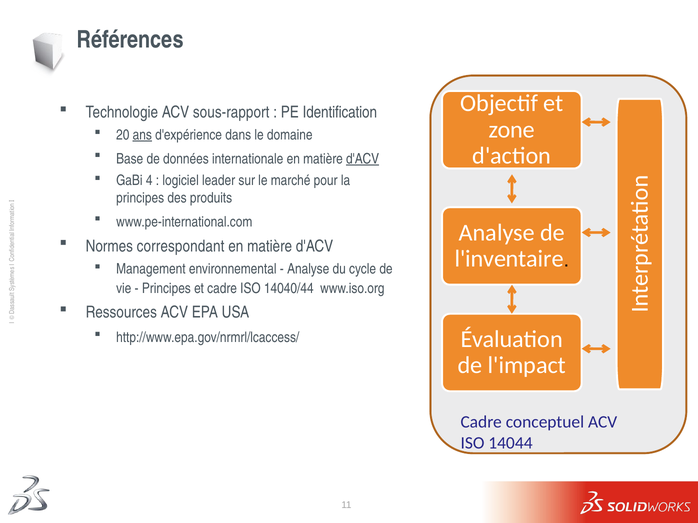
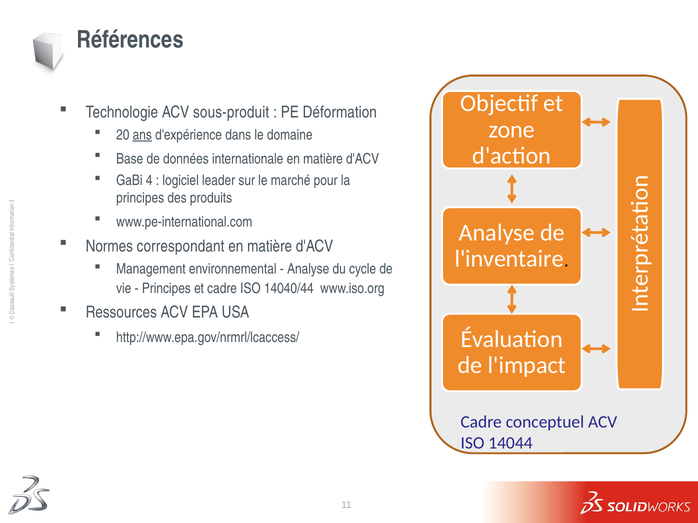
sous-rapport: sous-rapport -> sous-produit (231, 112)
Identification: Identification -> Déformation (340, 112)
d'ACV underline: present -> none (363, 159)
